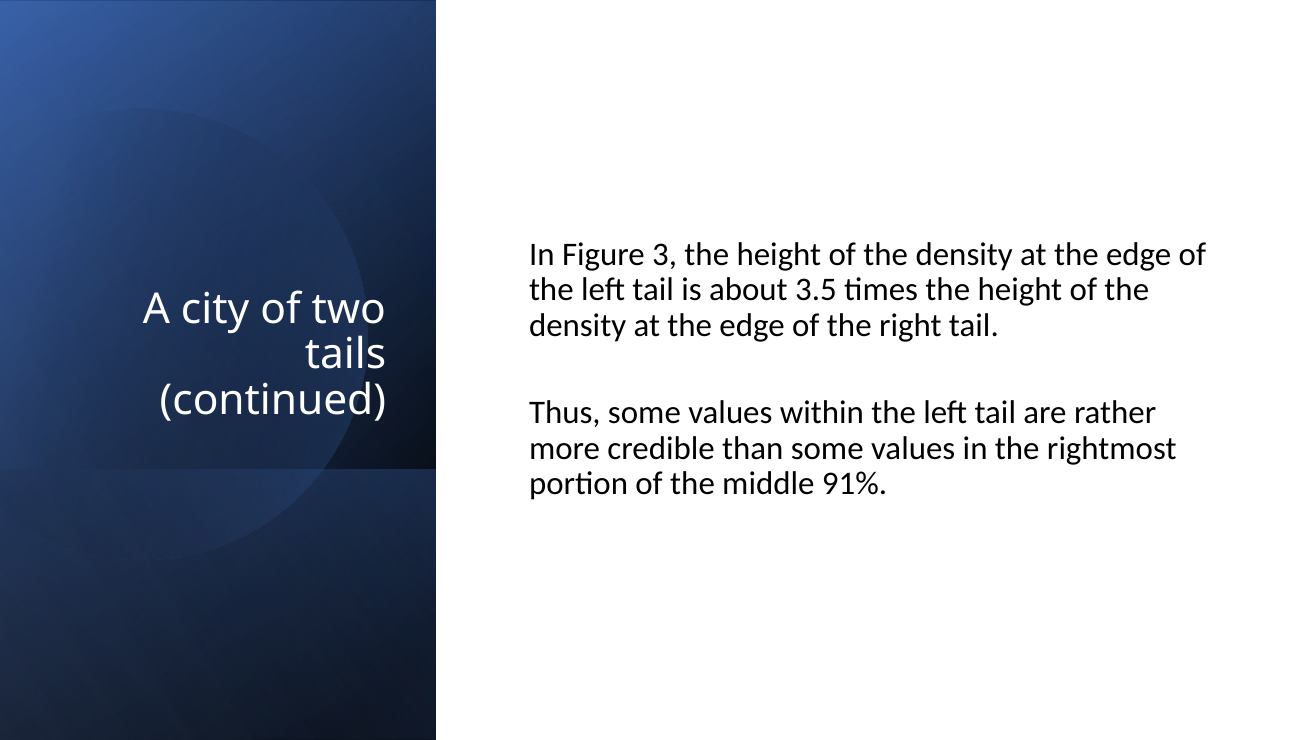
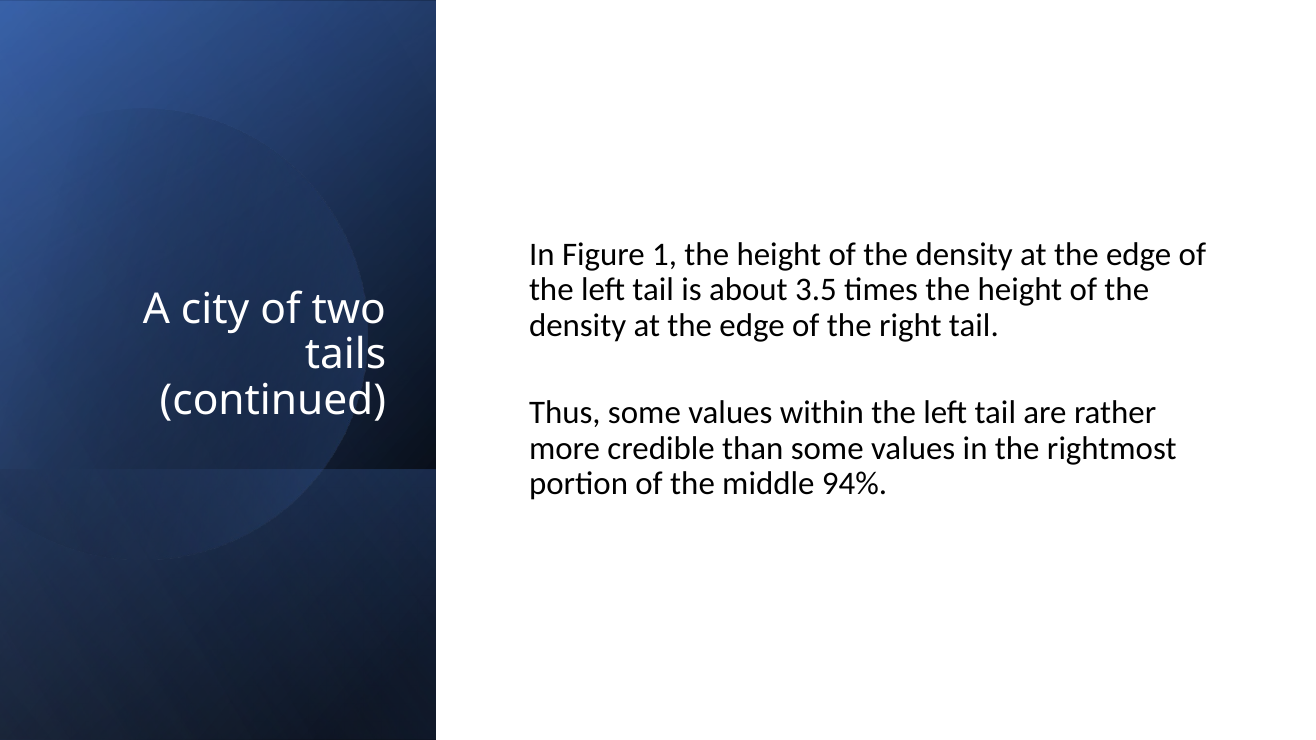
3: 3 -> 1 (665, 254)
91%: 91% -> 94% (855, 484)
